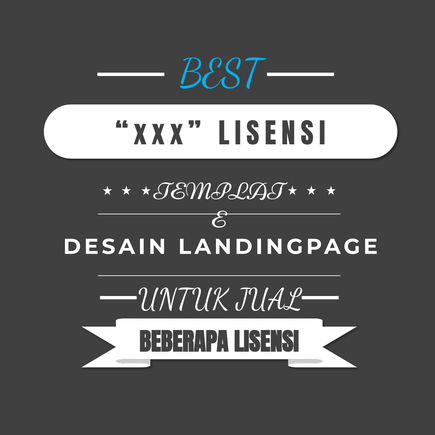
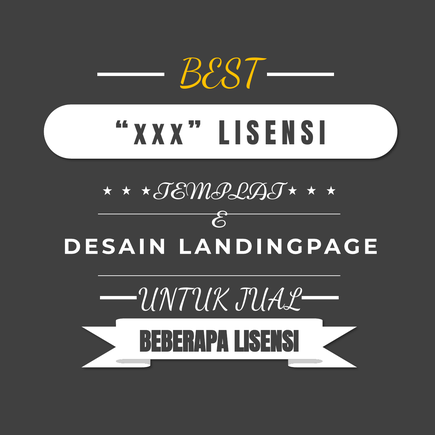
BEST colour: light blue -> yellow (220, 73)
